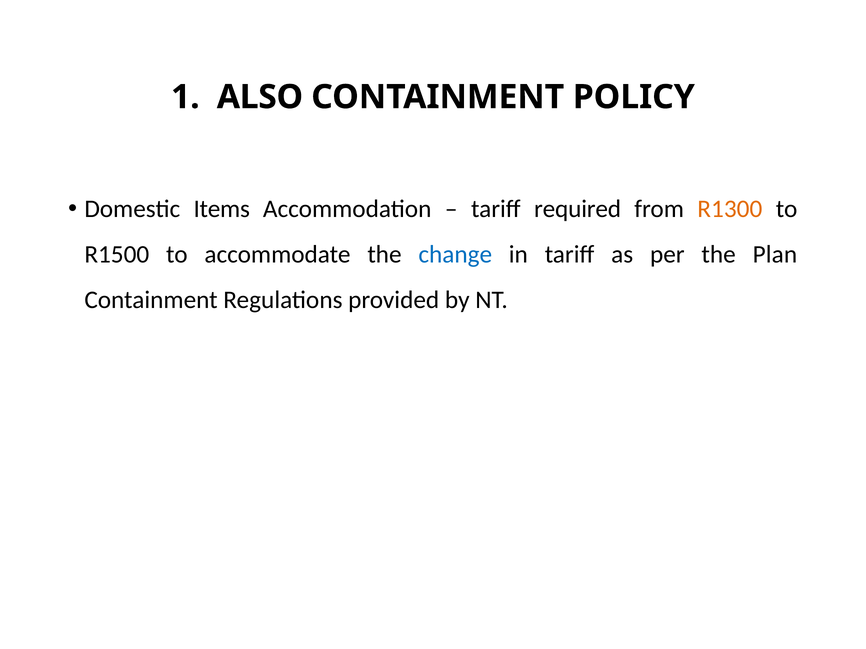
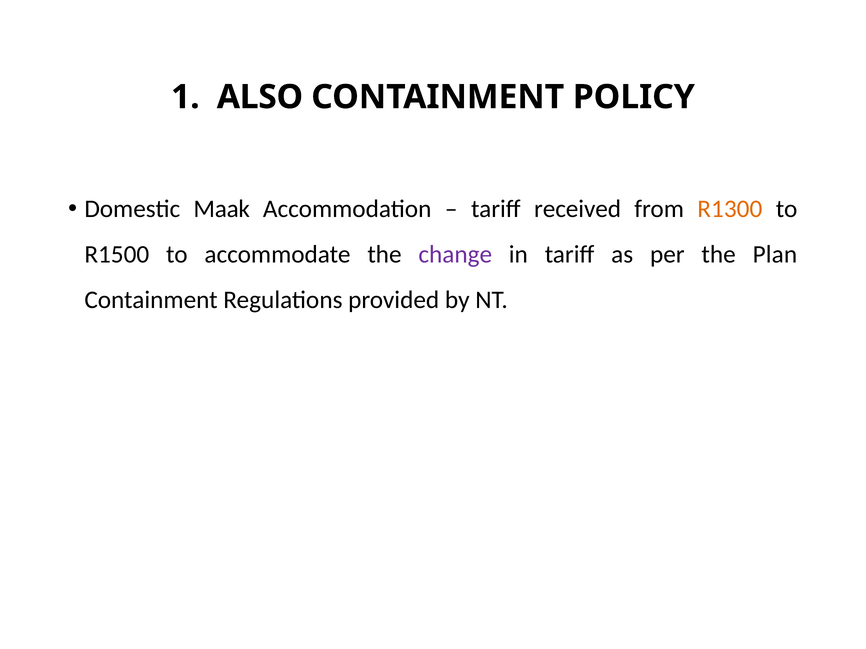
Items: Items -> Maak (222, 209)
required: required -> received (578, 209)
change colour: blue -> purple (455, 255)
